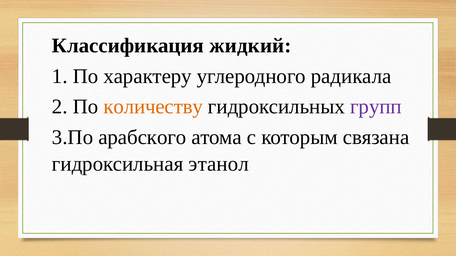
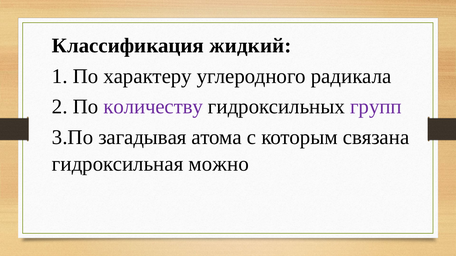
количеству colour: orange -> purple (153, 107)
арабского: арабского -> загадывая (142, 138)
этанол: этанол -> можно (219, 164)
